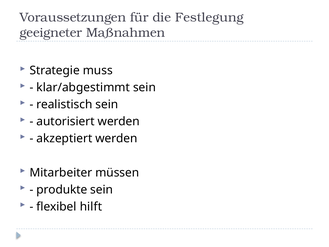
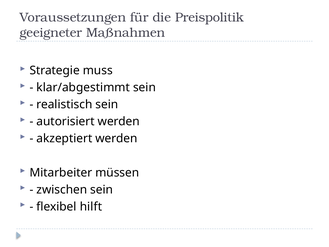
Festlegung: Festlegung -> Preispolitik (209, 17)
produkte: produkte -> zwischen (62, 189)
